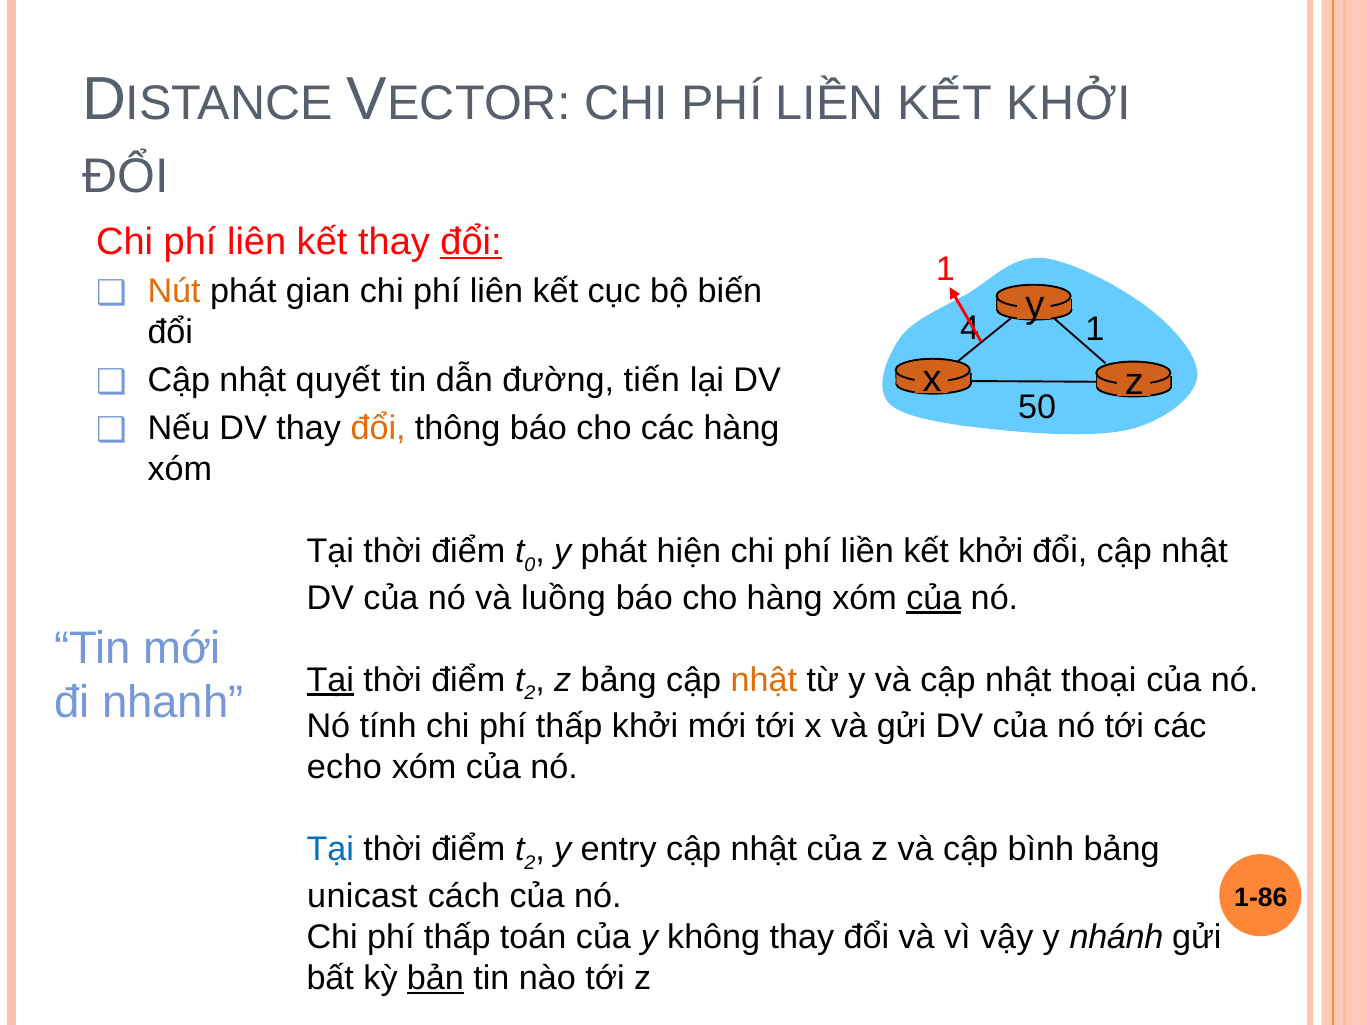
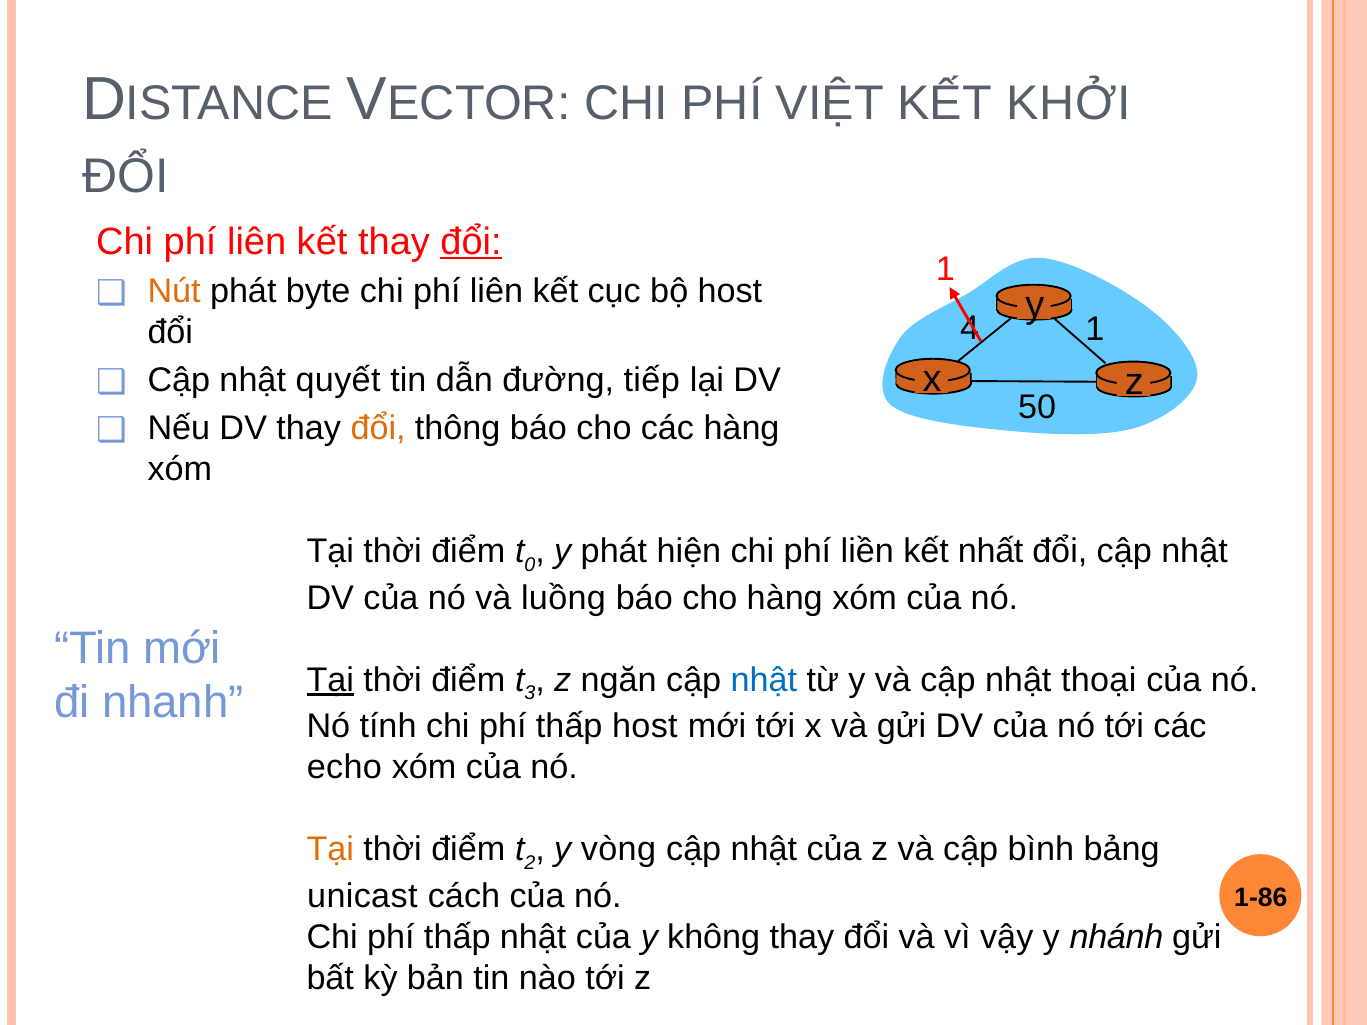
LIỀN: LIỀN -> VIỆT (830, 104)
gian: gian -> byte (318, 291)
bộ biến: biến -> host (730, 291)
tiến: tiến -> tiếp (652, 380)
khởi: khởi -> nhất (991, 551)
của underline: present -> none (934, 598)
2: 2 -> 3 (530, 693)
z bảng: bảng -> ngăn (619, 680)
nhật colour: orange -> blue (764, 680)
thấp khởi: khởi -> host (645, 727)
Tại colour: blue -> orange (330, 850)
entry: entry -> vòng (618, 850)
thấp toán: toán -> nhật (533, 937)
bản underline: present -> none (435, 978)
